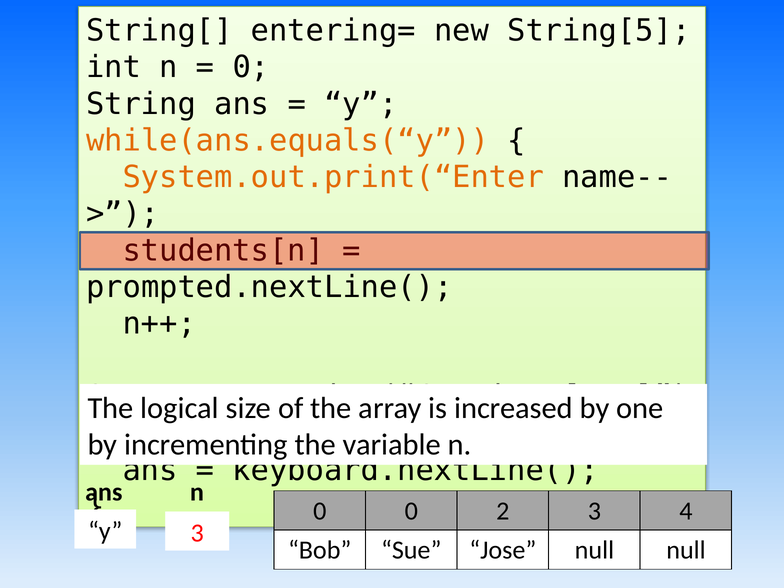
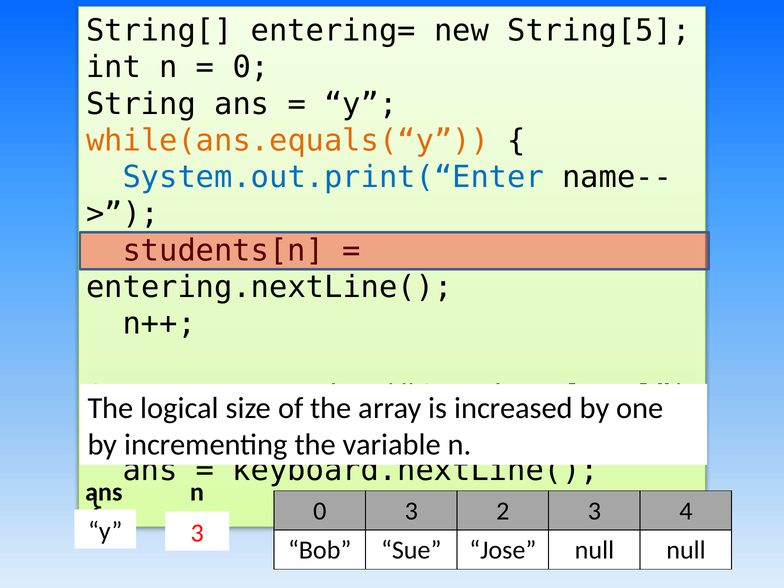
System.out.print(“Enter colour: orange -> blue (333, 177)
prompted.nextLine(: prompted.nextLine( -> entering.nextLine( (269, 287)
0 0: 0 -> 3 (411, 511)
